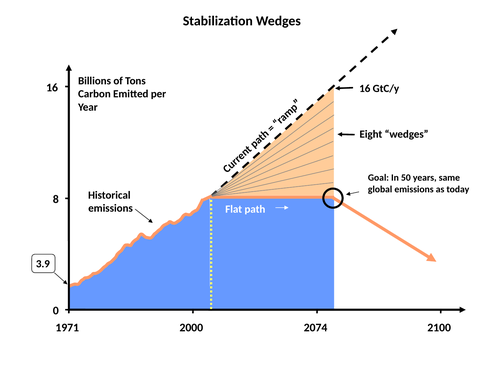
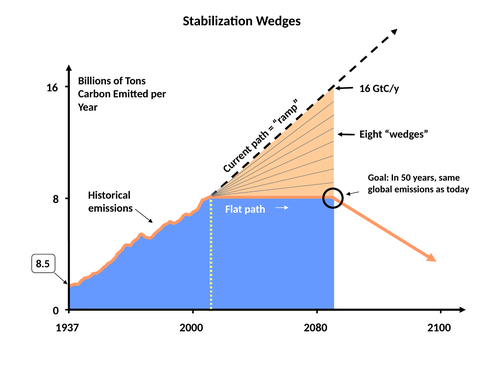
3.9: 3.9 -> 8.5 (43, 264)
1971: 1971 -> 1937 (67, 328)
2074: 2074 -> 2080 (316, 328)
